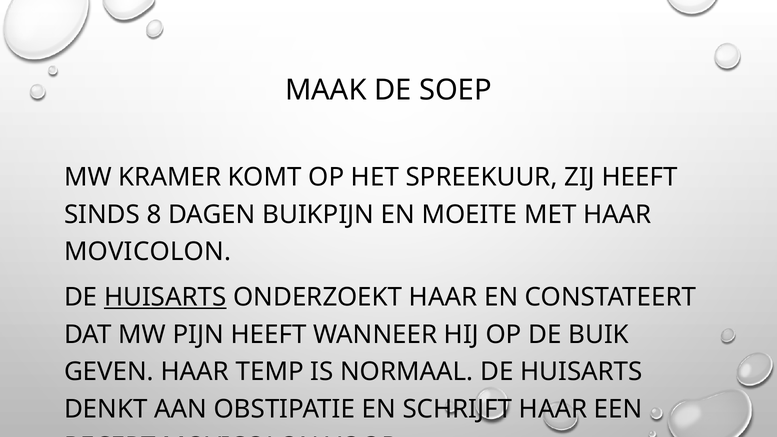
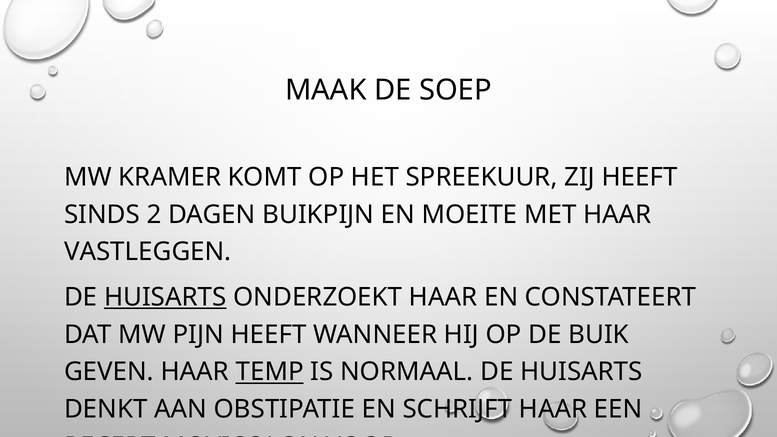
8: 8 -> 2 (154, 215)
MOVICOLON: MOVICOLON -> VASTLEGGEN (148, 252)
TEMP underline: none -> present (270, 372)
